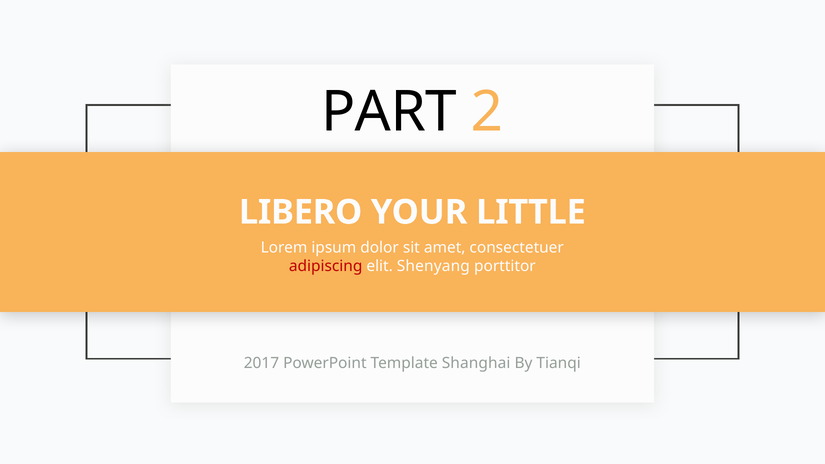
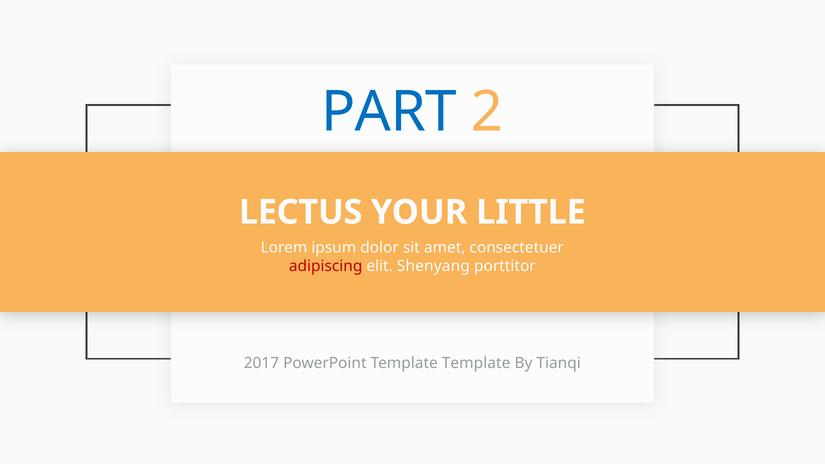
PART colour: black -> blue (389, 112)
LIBERO: LIBERO -> LECTUS (301, 212)
Template Shanghai: Shanghai -> Template (476, 363)
